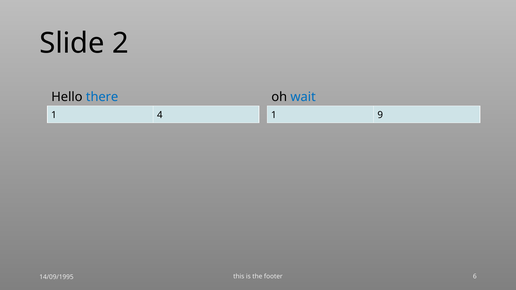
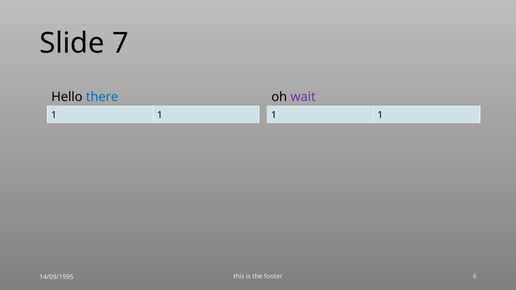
2: 2 -> 7 (120, 43)
wait colour: blue -> purple (303, 97)
4: 4 -> 1 (160, 115)
9: 9 -> 1 (380, 115)
